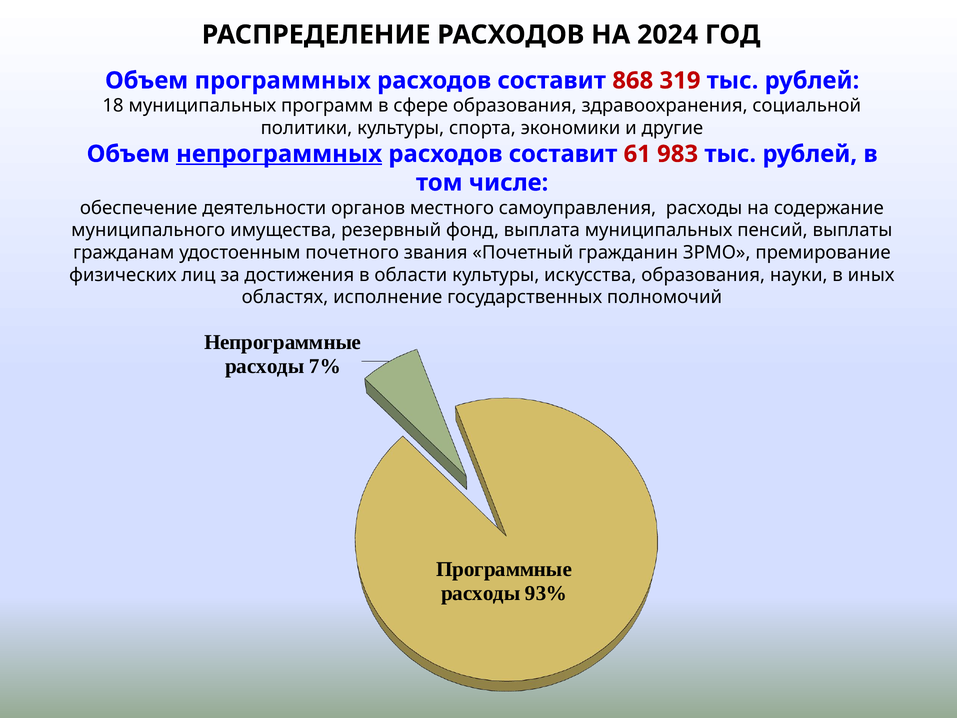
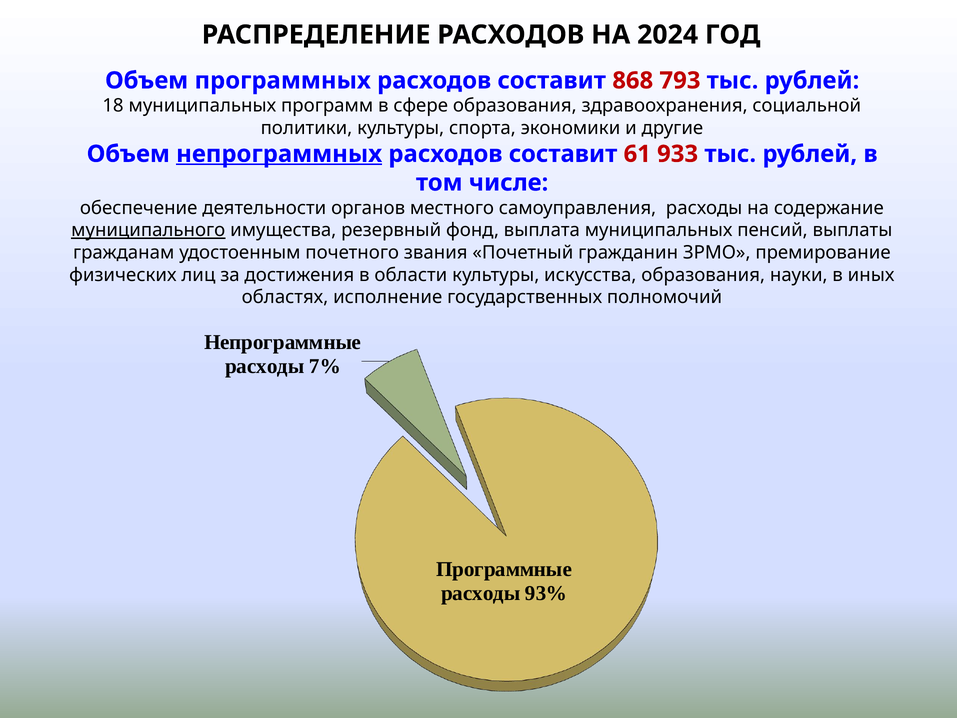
319: 319 -> 793 (680, 81)
983: 983 -> 933 (678, 154)
муниципального underline: none -> present (148, 230)
